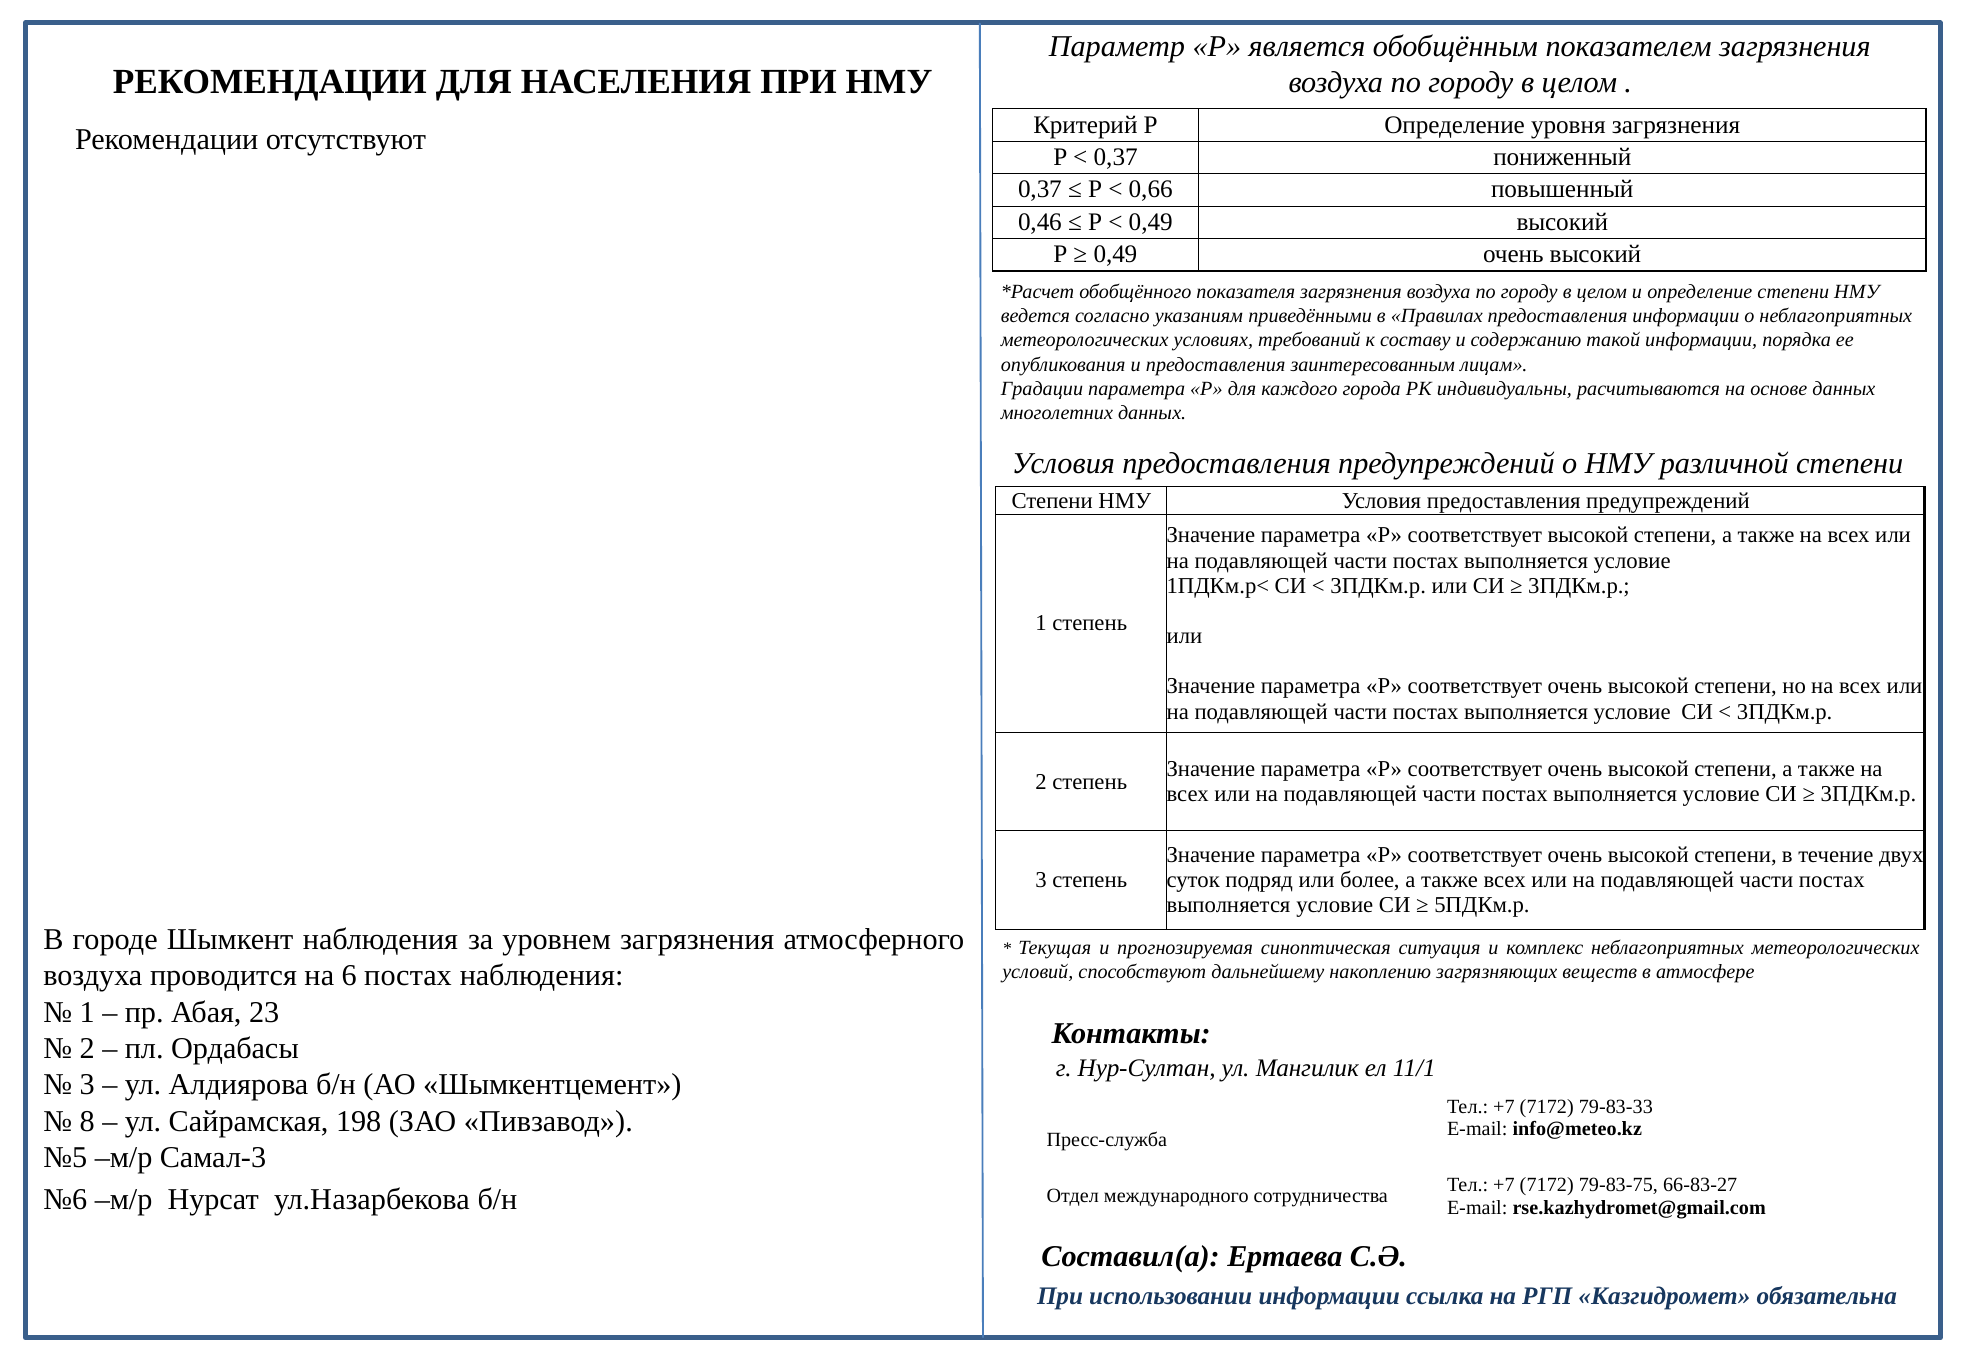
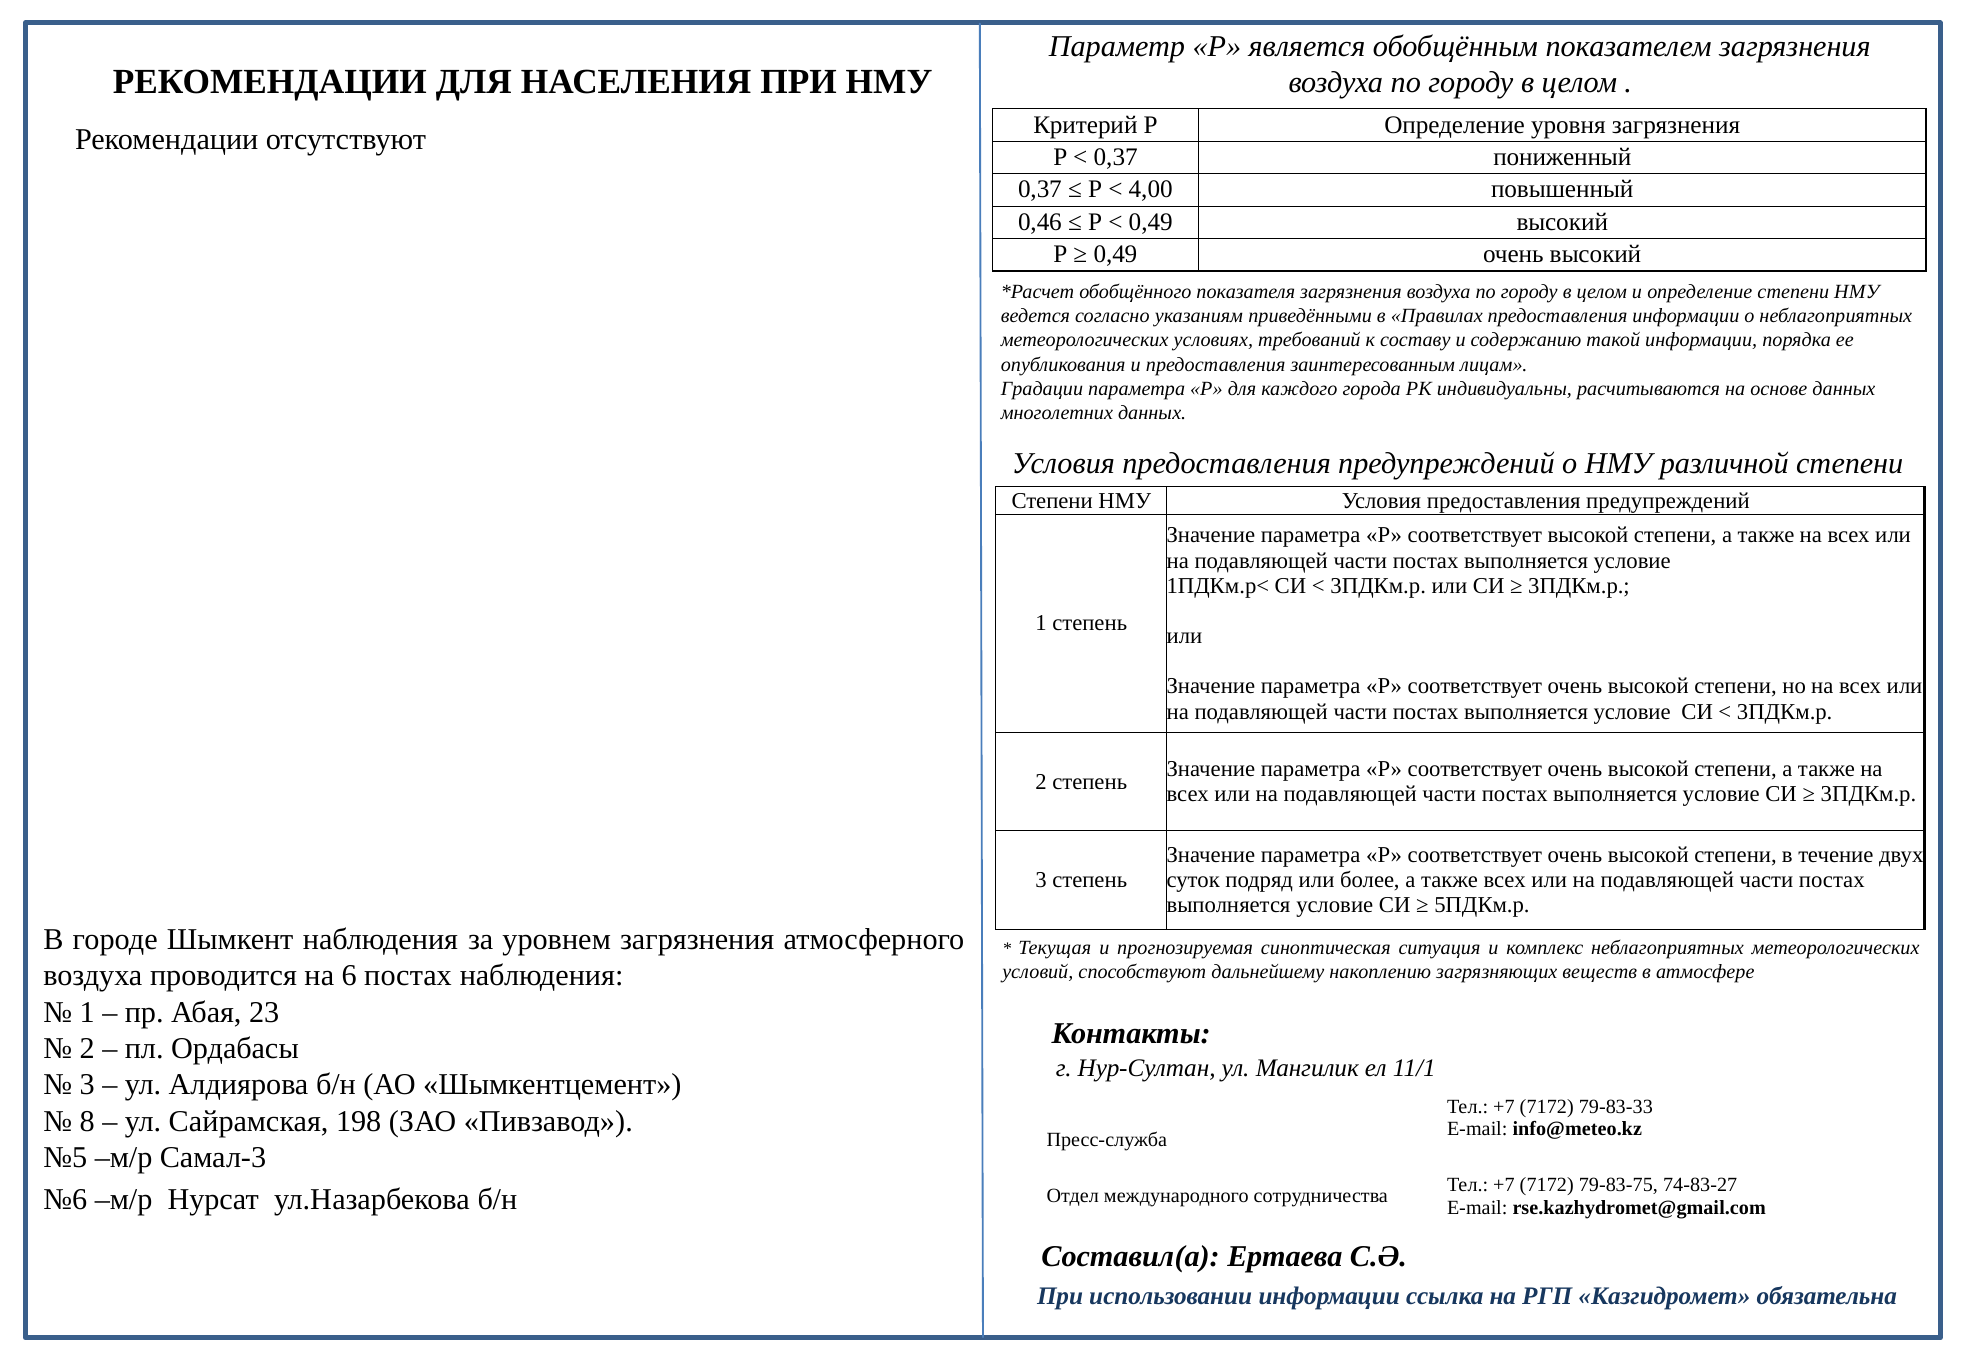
0,66: 0,66 -> 4,00 (1151, 190)
66-83-27: 66-83-27 -> 74-83-27 (1700, 1185)
